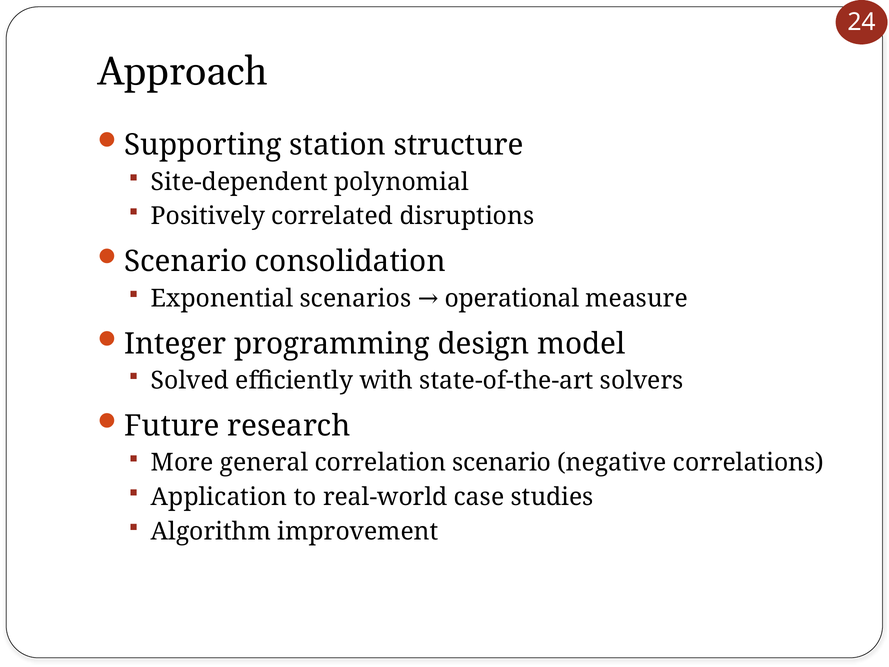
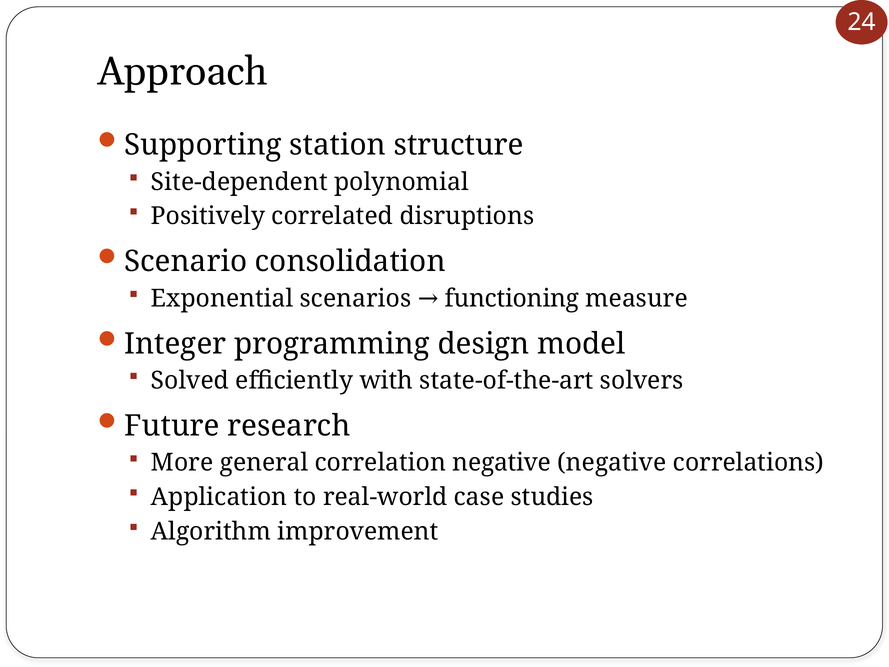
operational: operational -> functioning (512, 298)
correlation scenario: scenario -> negative (502, 463)
